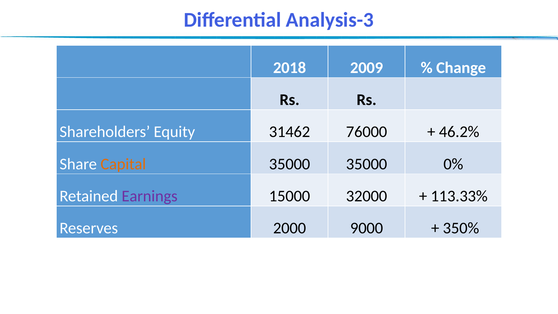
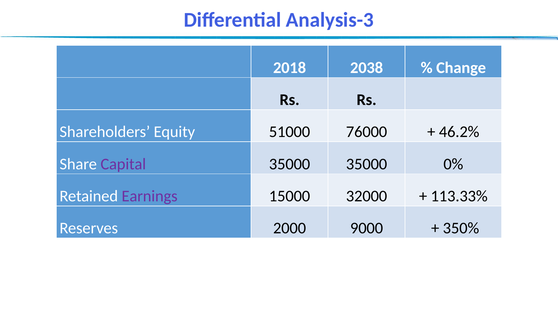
2009: 2009 -> 2038 (367, 68)
31462: 31462 -> 51000 (290, 132)
Capital colour: orange -> purple (123, 164)
